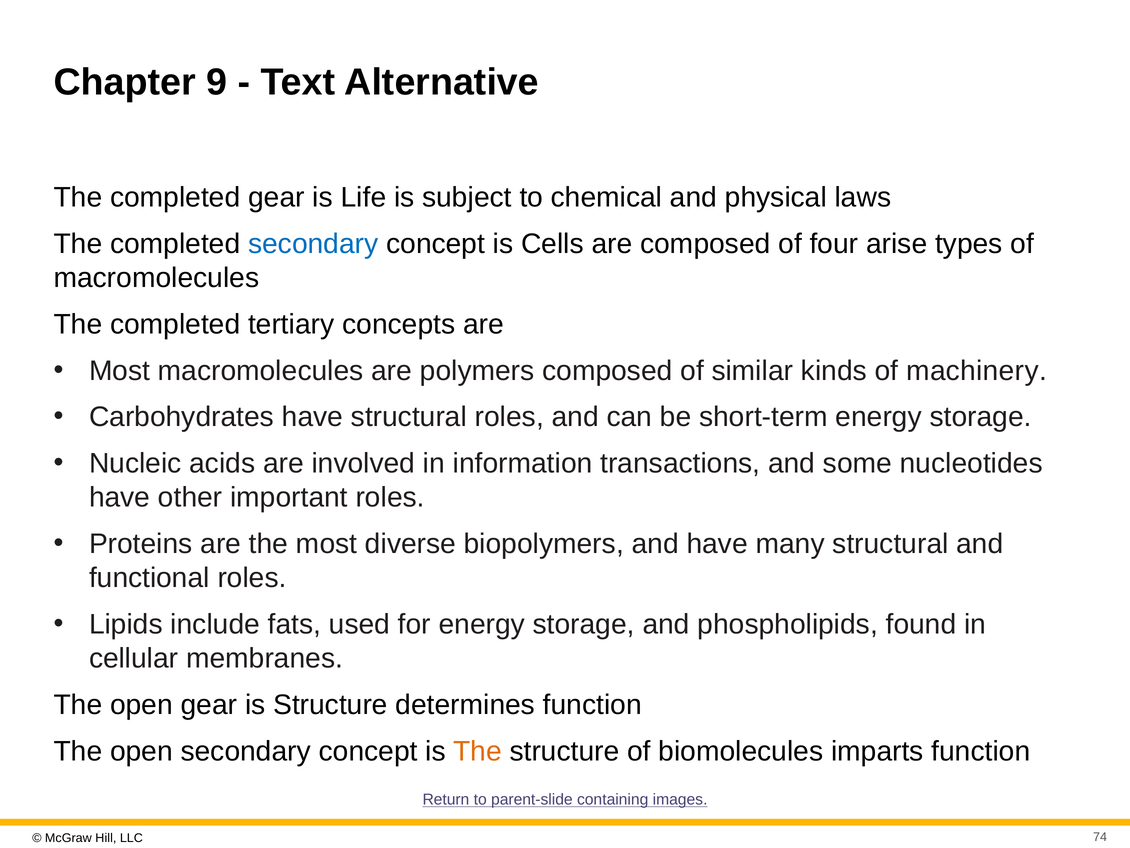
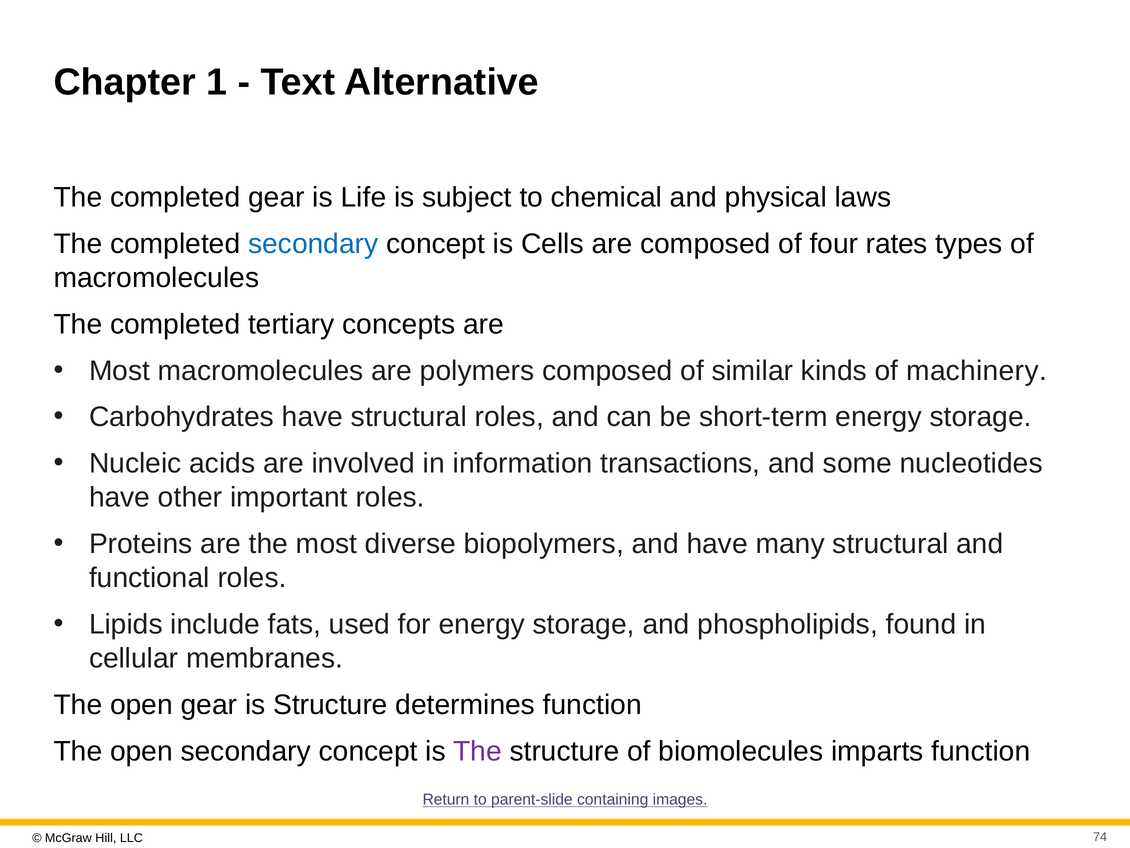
9: 9 -> 1 (217, 82)
arise: arise -> rates (897, 244)
The colour: orange -> purple (477, 751)
